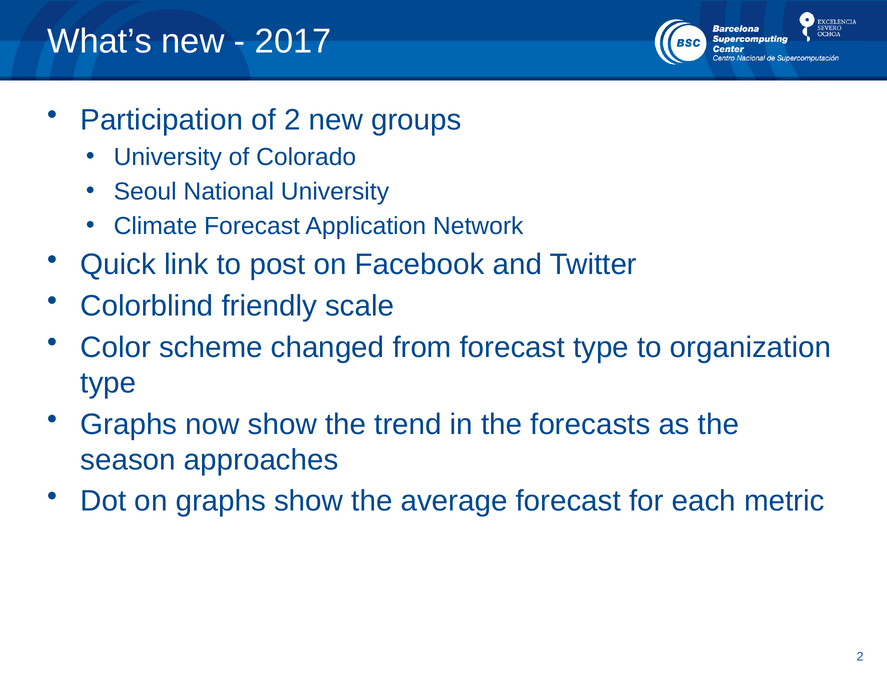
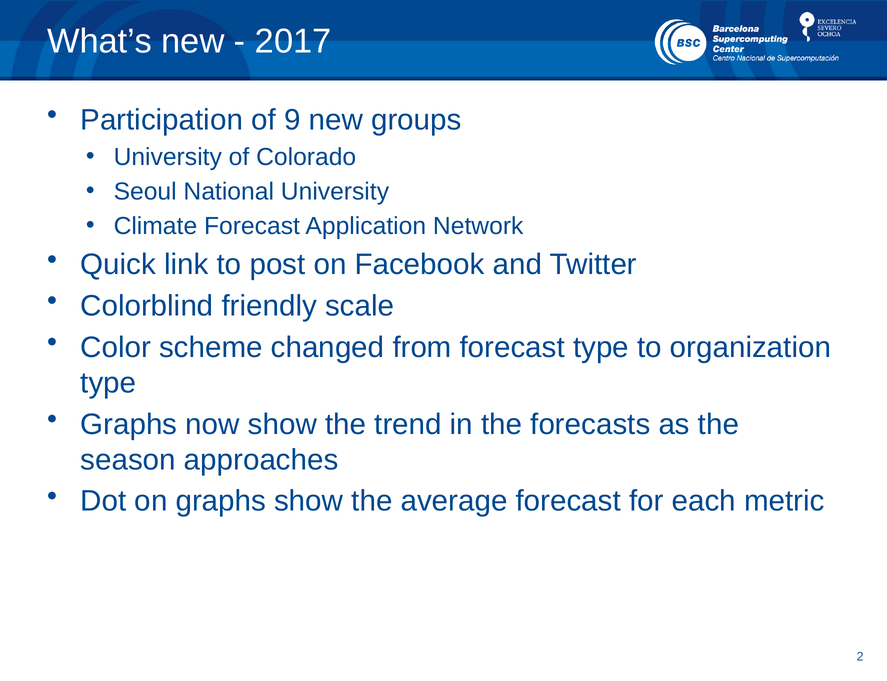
of 2: 2 -> 9 (292, 120)
